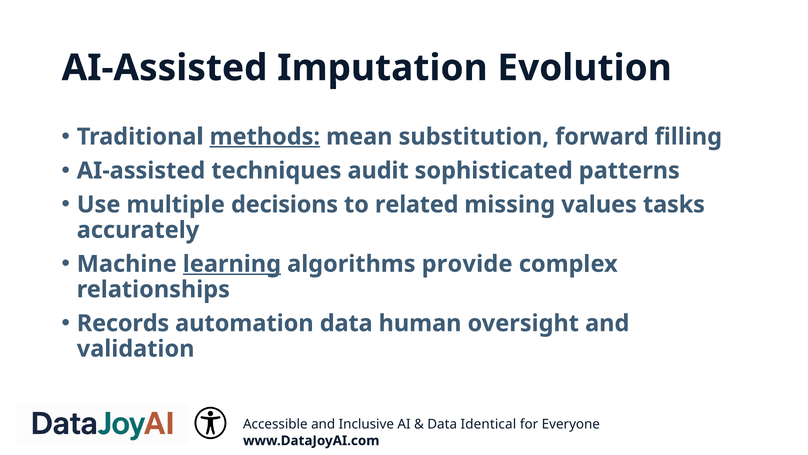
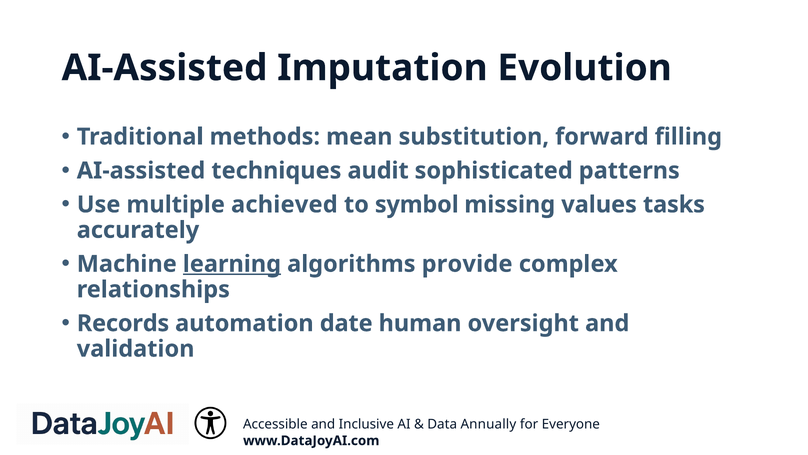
methods underline: present -> none (265, 137)
decisions: decisions -> achieved (284, 204)
related: related -> symbol (417, 204)
automation data: data -> date (346, 323)
Identical: Identical -> Annually (488, 424)
